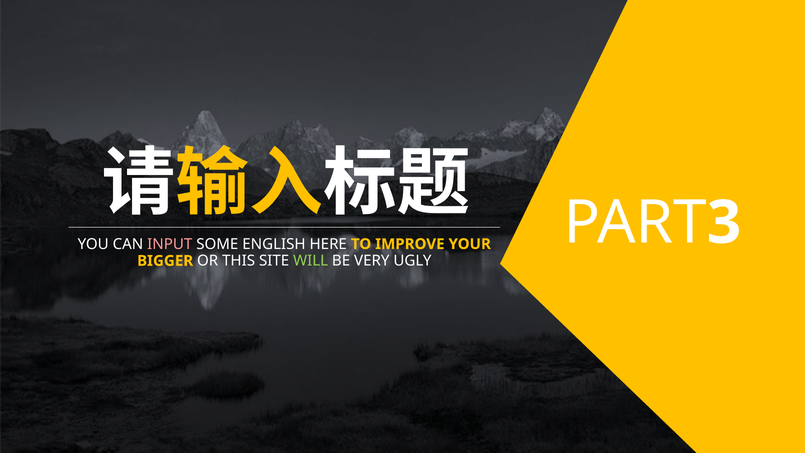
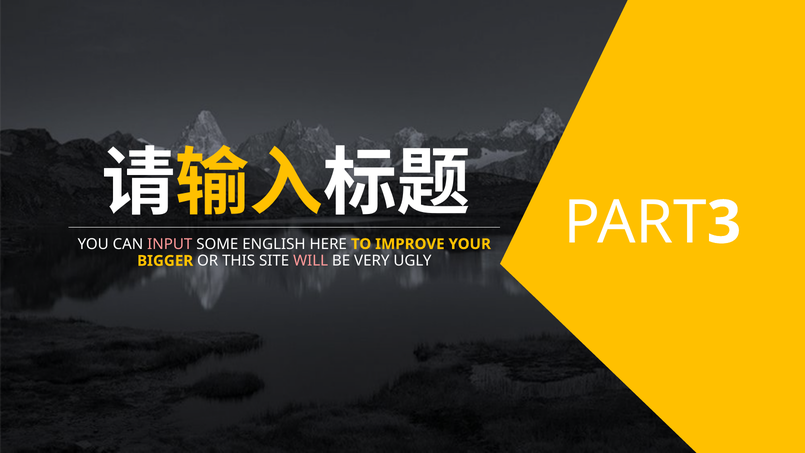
WILL colour: light green -> pink (311, 261)
